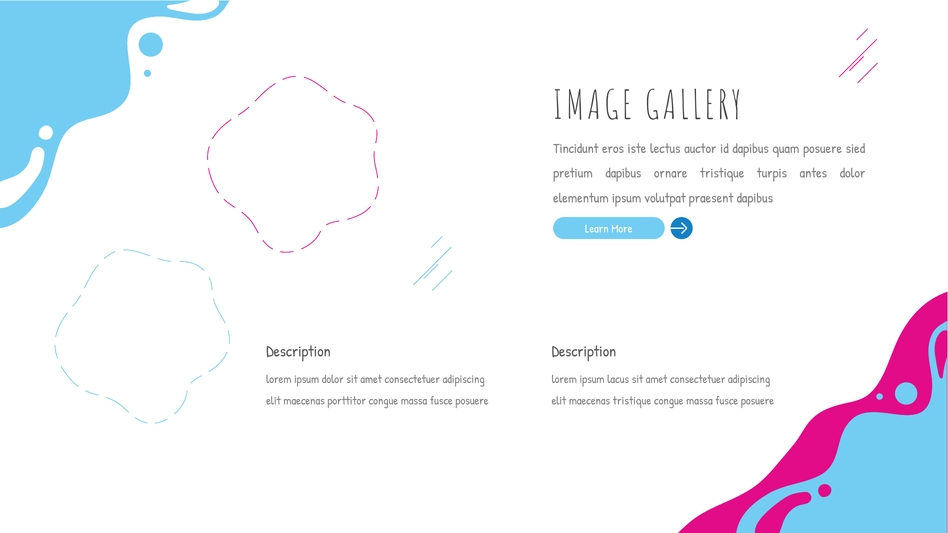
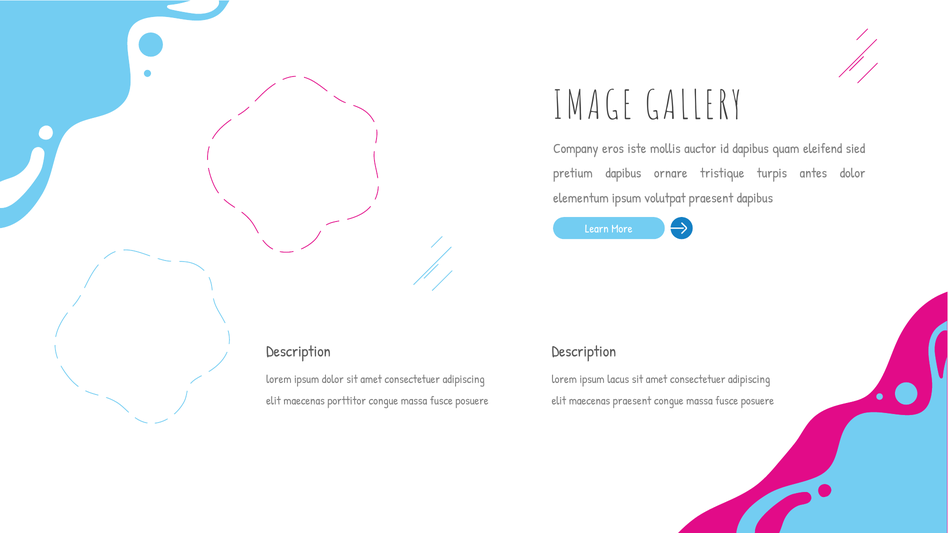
Tincidunt: Tincidunt -> Company (576, 149)
lectus: lectus -> mollis (665, 149)
quam posuere: posuere -> eleifend (823, 149)
maecenas tristique: tristique -> praesent (632, 401)
